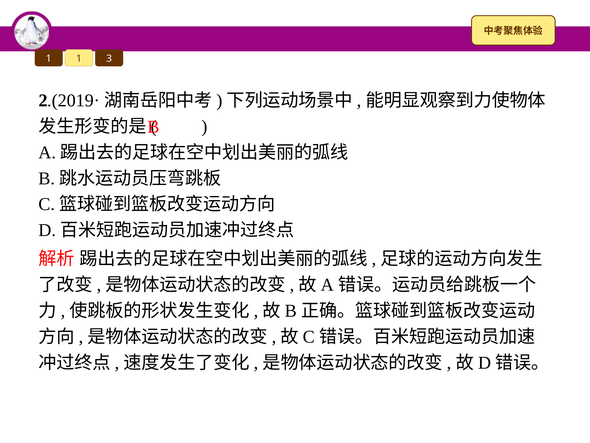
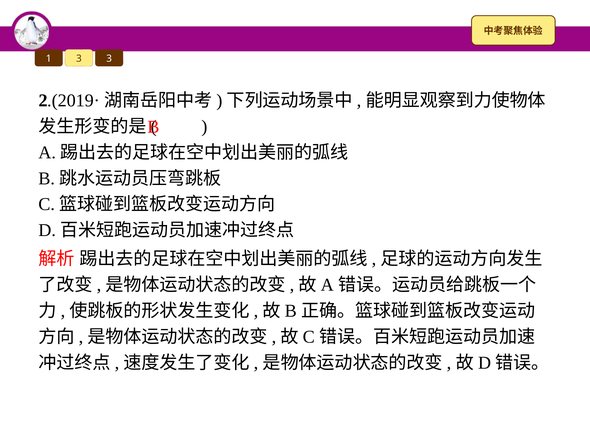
1 1: 1 -> 3 (79, 58)
